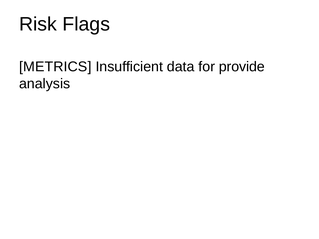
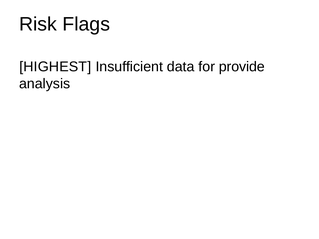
METRICS: METRICS -> HIGHEST (55, 67)
